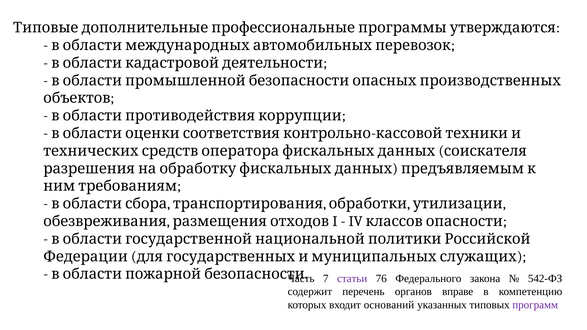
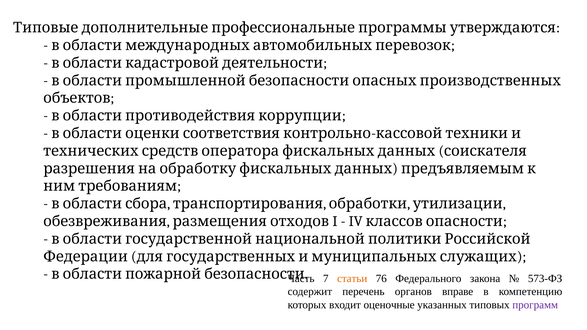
статьи colour: purple -> orange (352, 279)
542-ФЗ: 542-ФЗ -> 573-ФЗ (545, 279)
оснований: оснований -> оценочные (389, 305)
